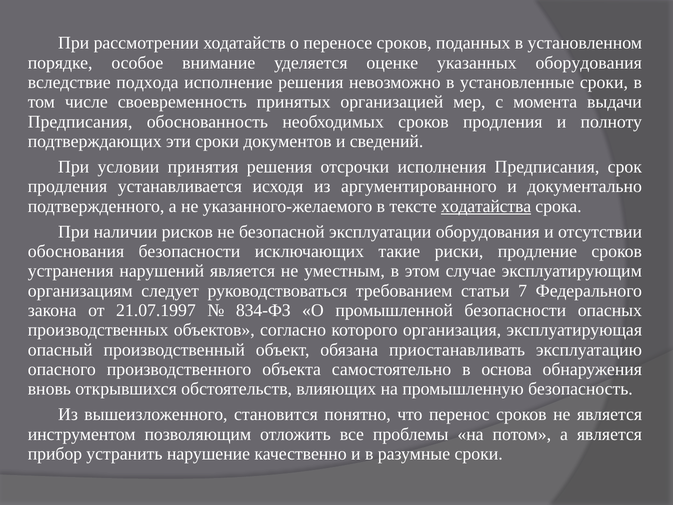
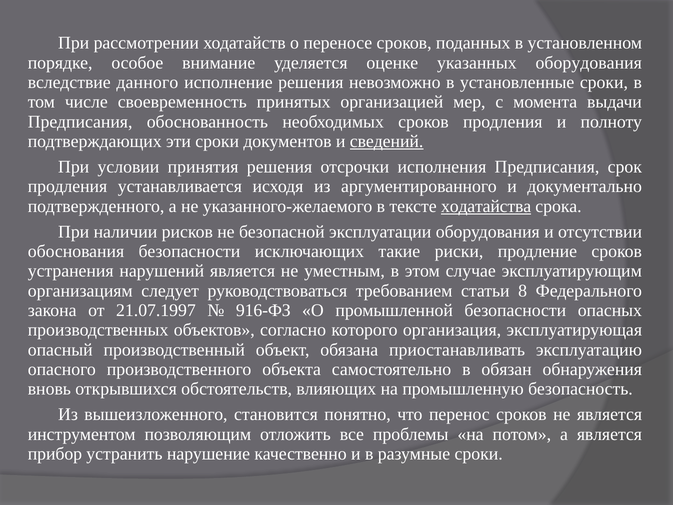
подхода: подхода -> данного (147, 82)
сведений underline: none -> present (387, 141)
7: 7 -> 8 (523, 291)
834-ФЗ: 834-ФЗ -> 916-ФЗ (263, 310)
основа: основа -> обязан (507, 369)
